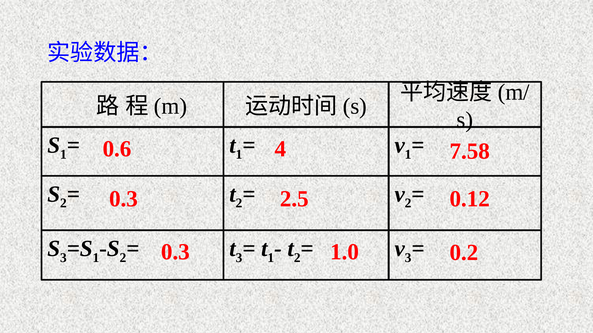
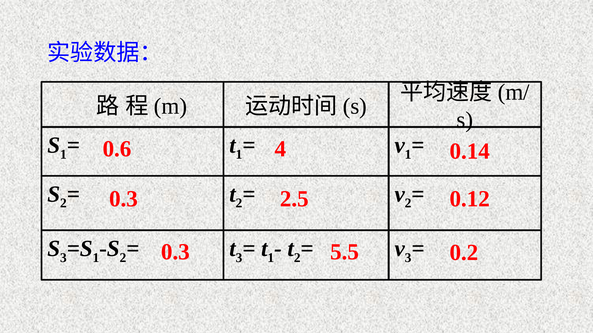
7.58: 7.58 -> 0.14 (470, 151)
1.0: 1.0 -> 5.5 (345, 252)
